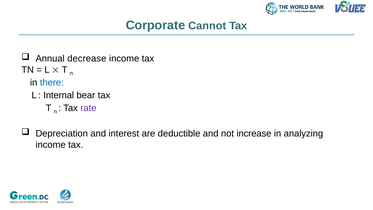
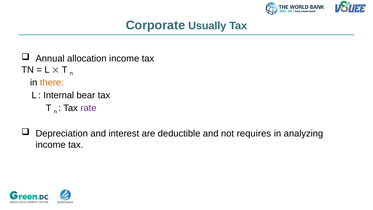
Cannot: Cannot -> Usually (207, 26)
decrease: decrease -> allocation (87, 59)
there colour: blue -> orange (52, 82)
increase: increase -> requires (254, 133)
